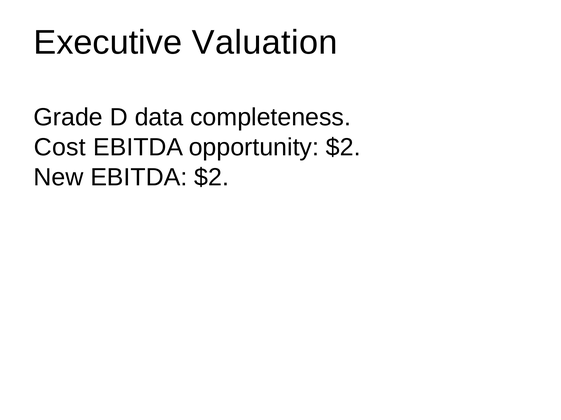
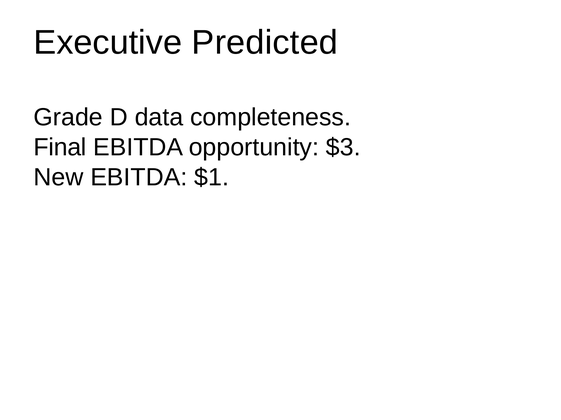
Valuation: Valuation -> Predicted (265, 43)
Cost: Cost -> Final (60, 148)
opportunity $2: $2 -> $3 (343, 148)
EBITDA $2: $2 -> $1 (212, 177)
